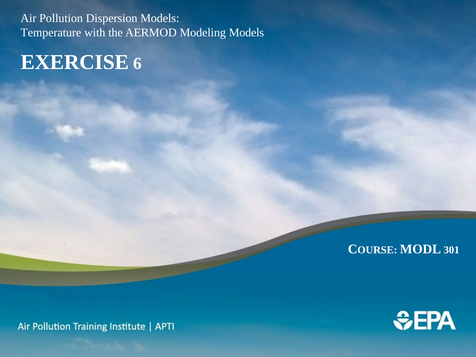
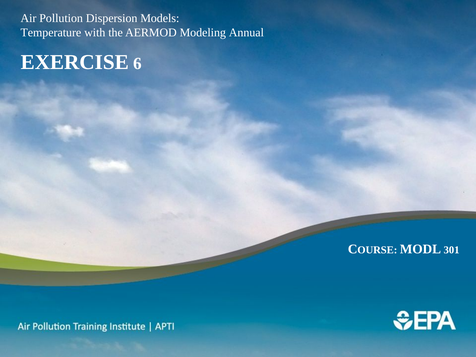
Modeling Models: Models -> Annual (246, 33)
